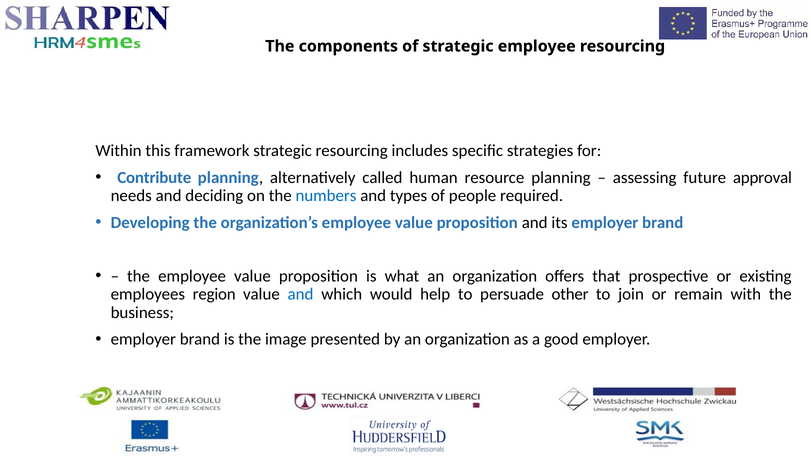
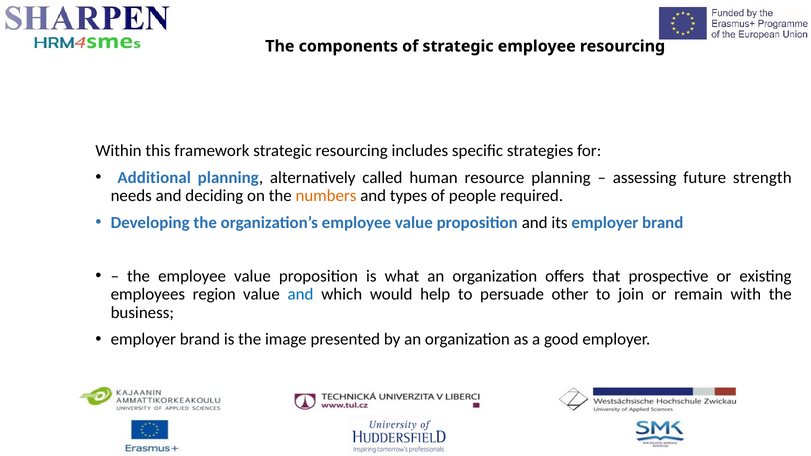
Contribute: Contribute -> Additional (154, 178)
approval: approval -> strength (762, 178)
numbers colour: blue -> orange (326, 196)
